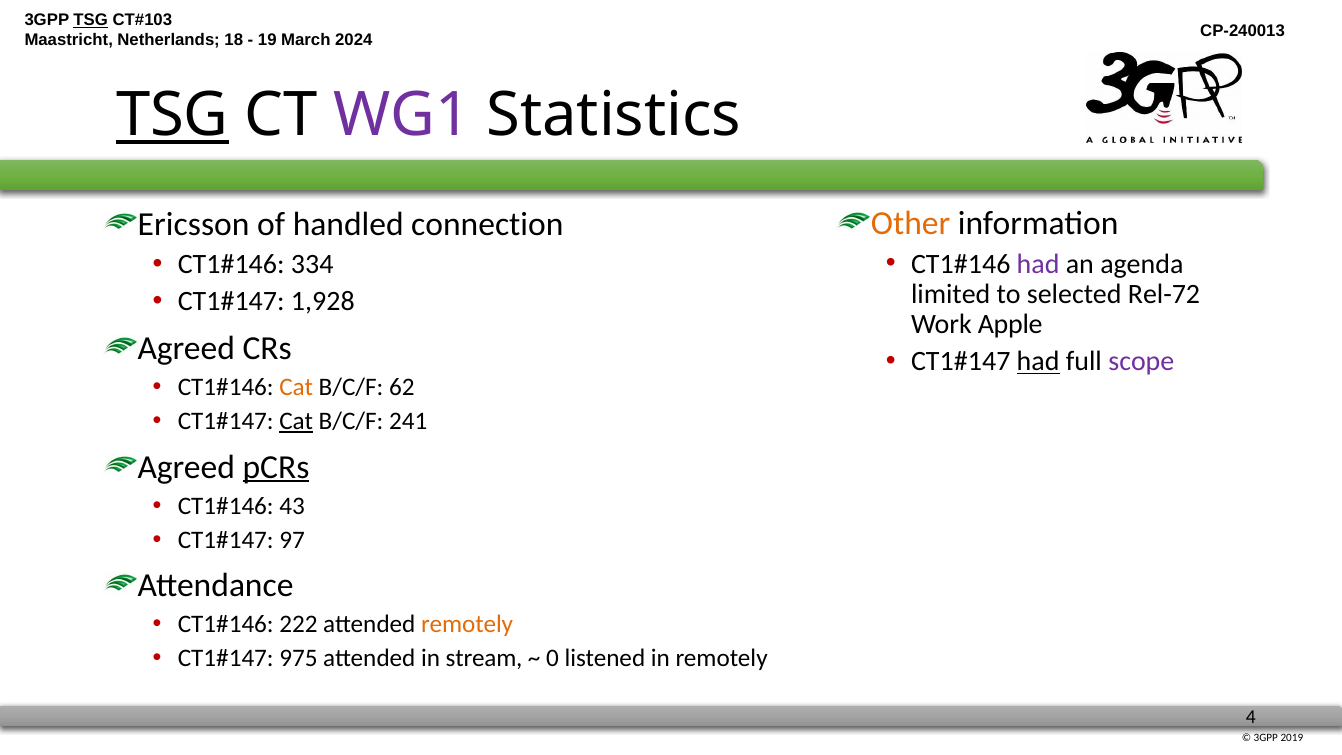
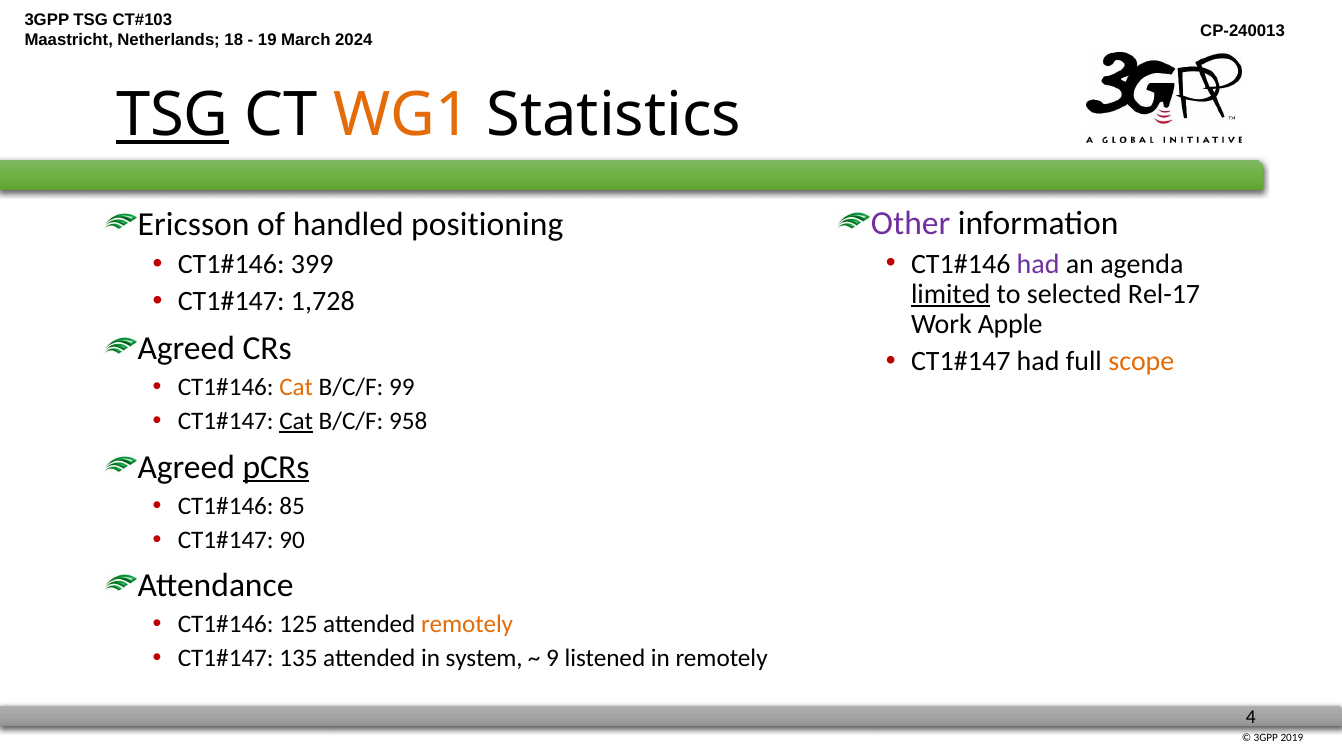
TSG underline: present -> none (91, 20)
WG1 colour: purple -> orange (402, 116)
Other colour: orange -> purple (911, 224)
connection: connection -> positioning (487, 224)
334: 334 -> 399 (312, 264)
limited underline: none -> present (951, 294)
Rel-72: Rel-72 -> Rel-17 (1164, 294)
1,928: 1,928 -> 1,728 (323, 301)
had underline: present -> none (1038, 361)
scope colour: purple -> orange (1141, 361)
62: 62 -> 99 (402, 387)
241: 241 -> 958 (408, 421)
43: 43 -> 85 (292, 506)
97: 97 -> 90 (292, 540)
222: 222 -> 125 (298, 624)
975: 975 -> 135 (298, 658)
stream: stream -> system (484, 658)
0: 0 -> 9 (553, 658)
